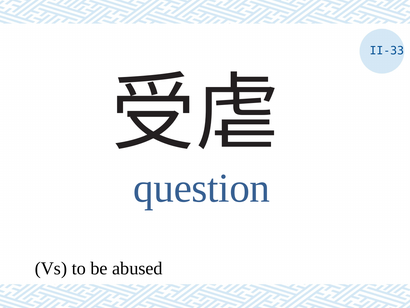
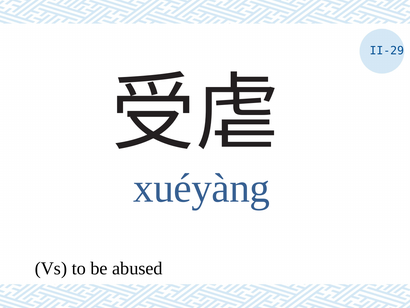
II-33: II-33 -> II-29 (387, 51)
question: question -> xuéyàng (202, 188)
